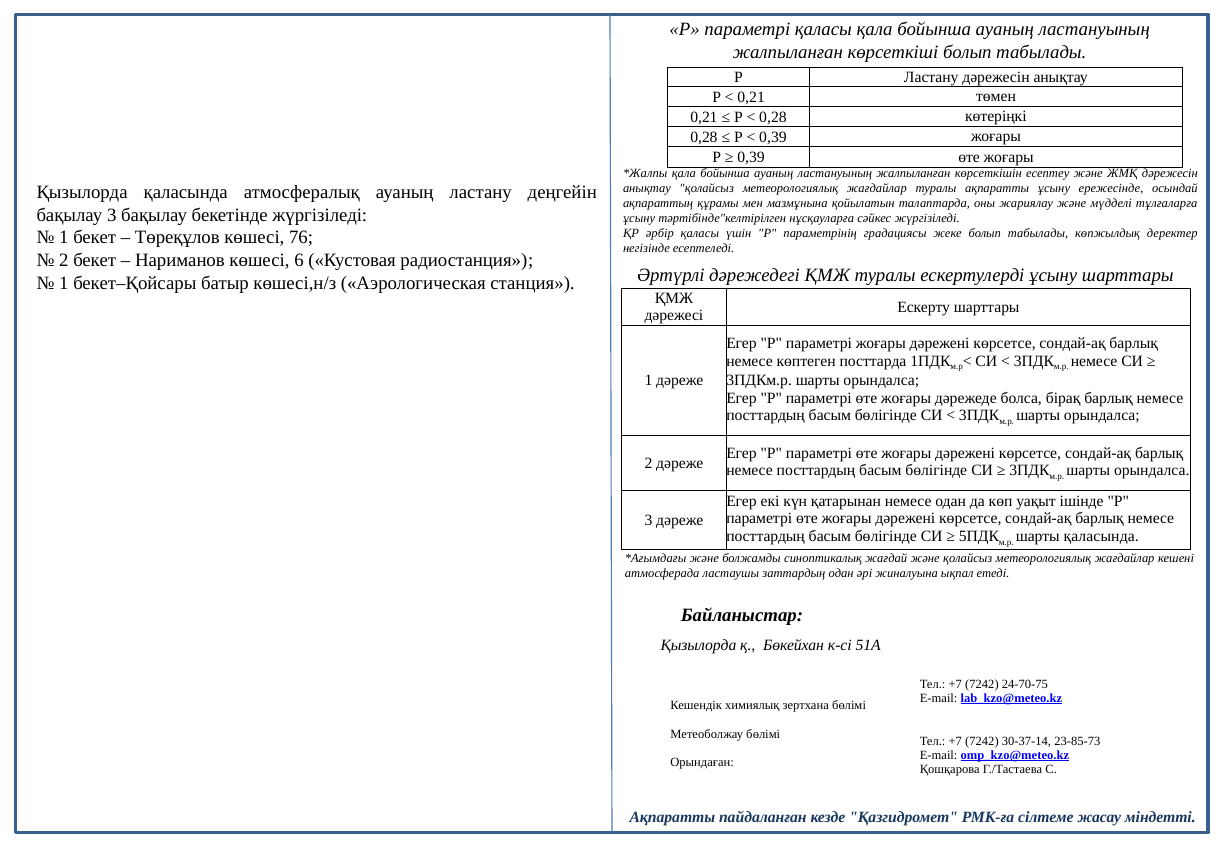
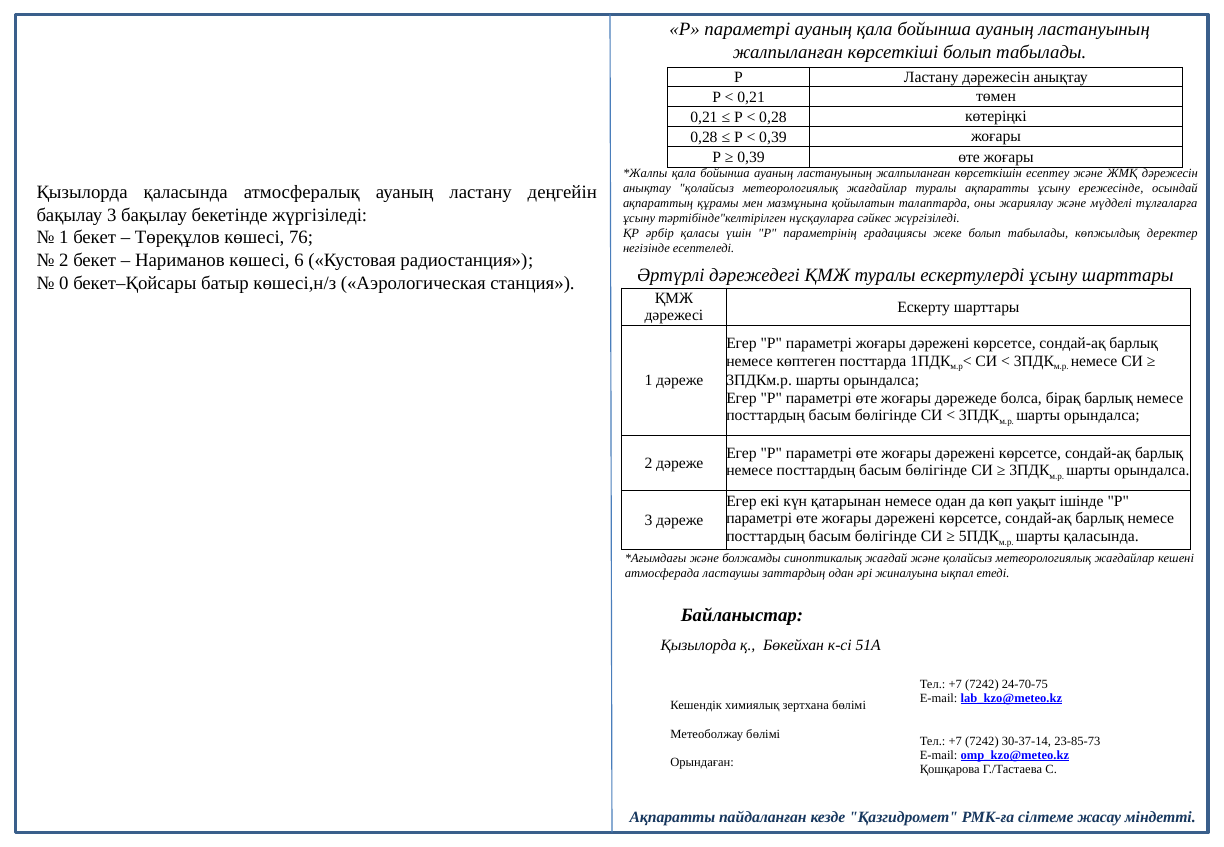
параметрі қаласы: қаласы -> ауаның (824, 30)
1: 1 -> 0 (64, 283)
